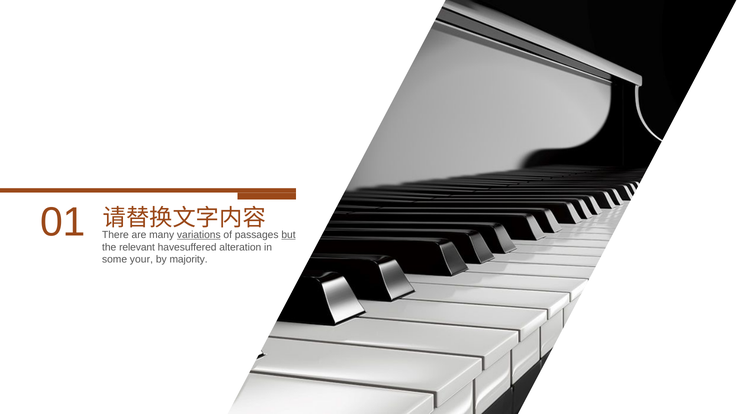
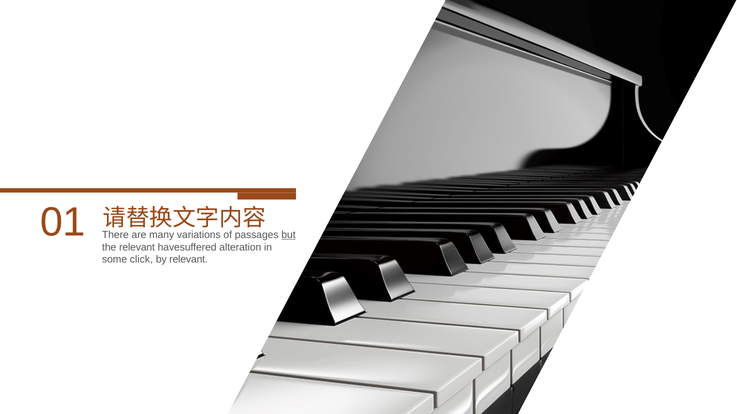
variations underline: present -> none (199, 235)
your: your -> click (141, 260)
by majority: majority -> relevant (189, 260)
